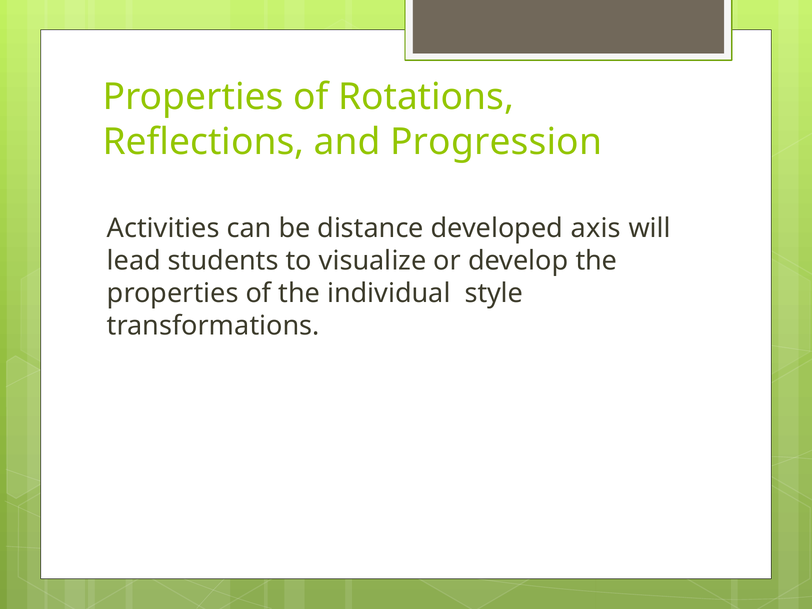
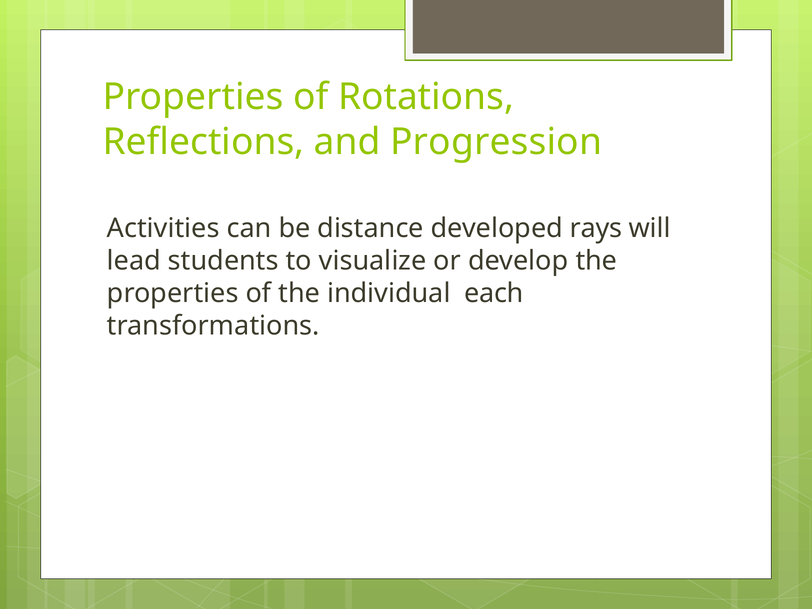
axis: axis -> rays (596, 229)
style: style -> each (494, 294)
